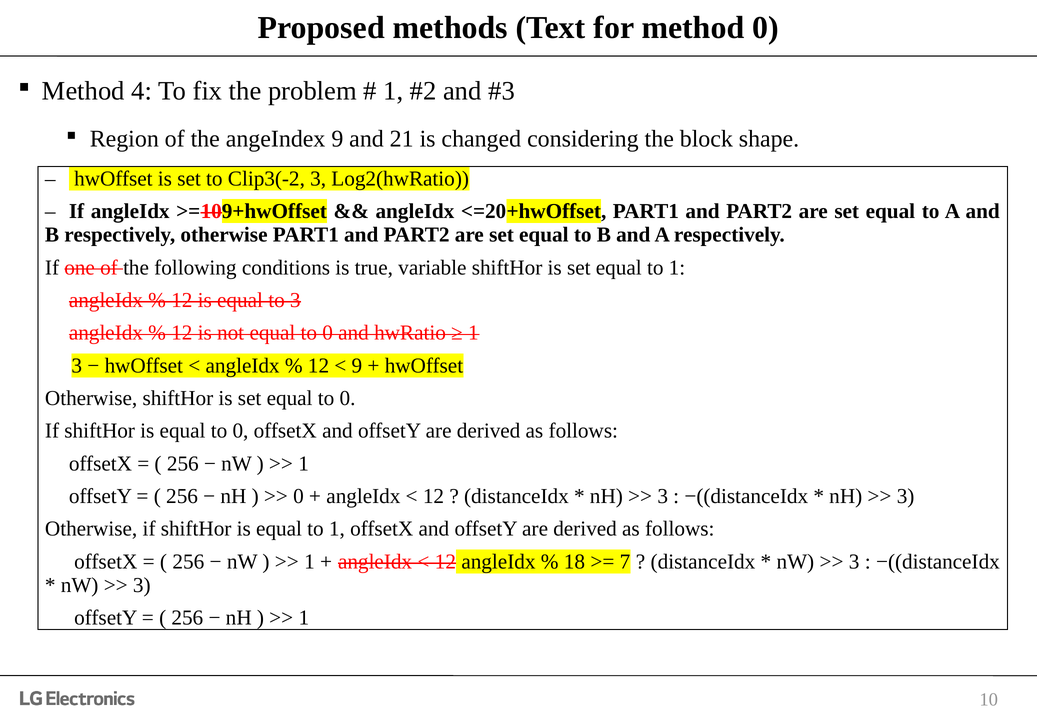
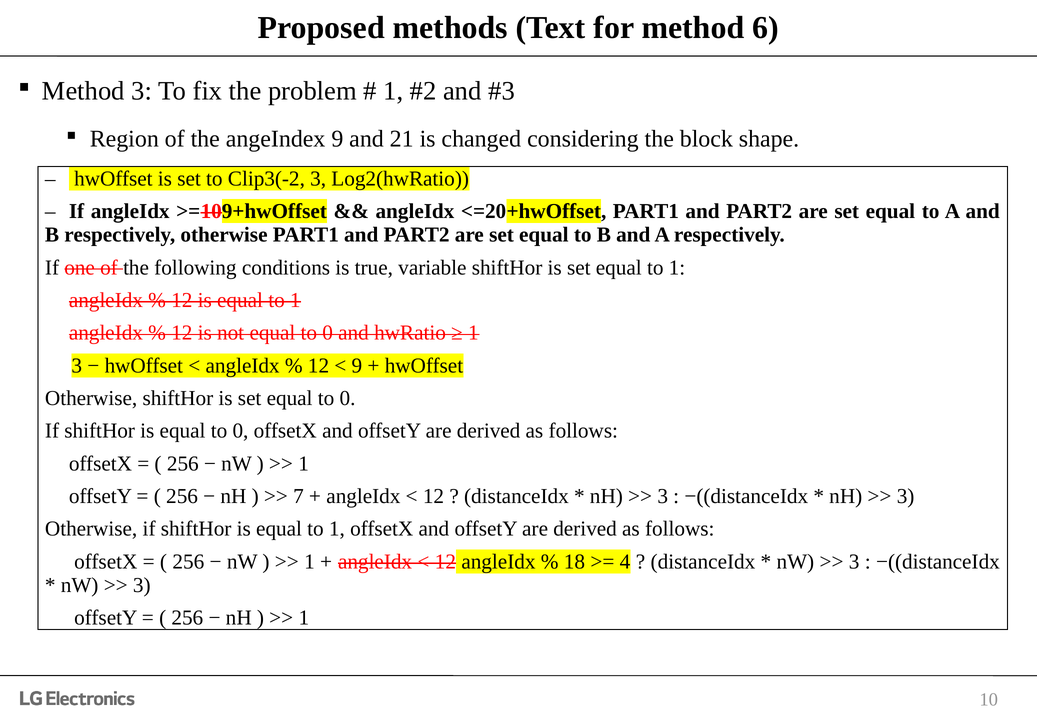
method 0: 0 -> 6 (766, 28)
Method 4: 4 -> 3 (142, 91)
3: 3 -> 1 (295, 300)
0: 0 -> 7 (299, 496)
7: 7 -> 4 (625, 562)
